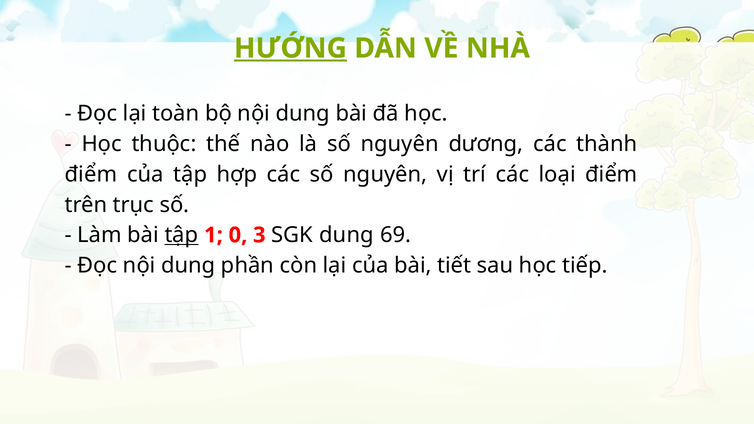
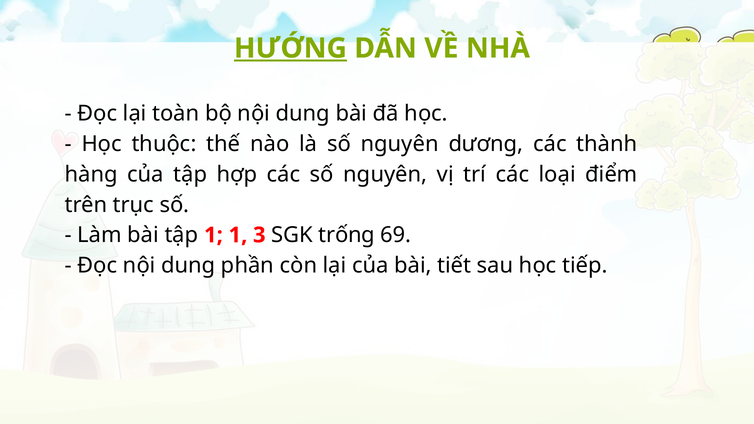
điểm: điểm -> hàng (91, 174)
tập underline: present -> none (181, 235)
1 0: 0 -> 1 (238, 235)
SGK dung: dung -> trống (347, 235)
